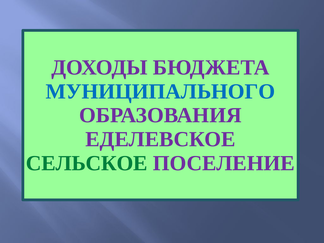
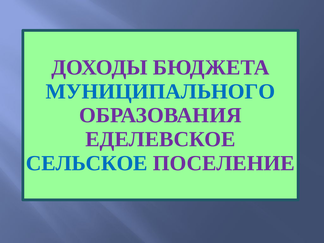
СЕЛЬСКОЕ colour: green -> blue (87, 163)
